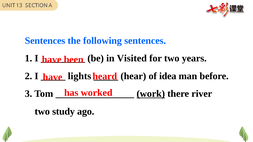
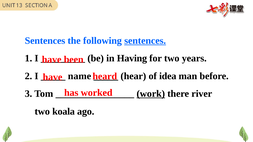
sentences underline: none -> present (145, 41)
Visited: Visited -> Having (132, 58)
lights: lights -> name (80, 76)
study: study -> koala (64, 112)
